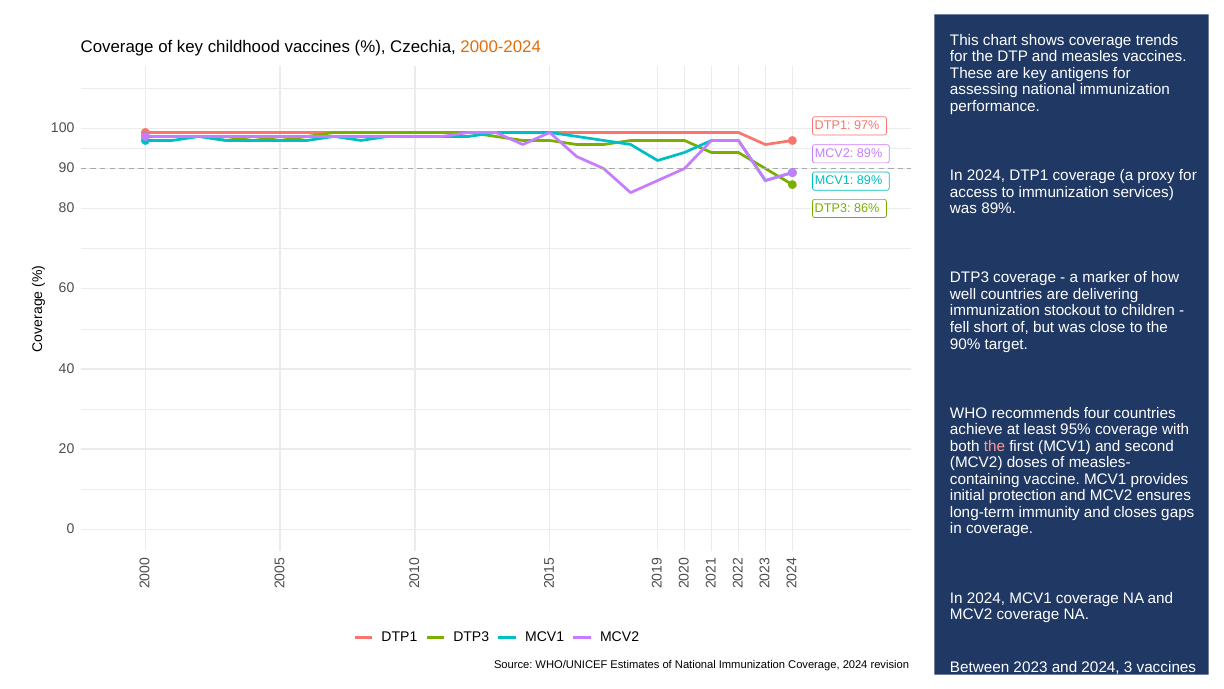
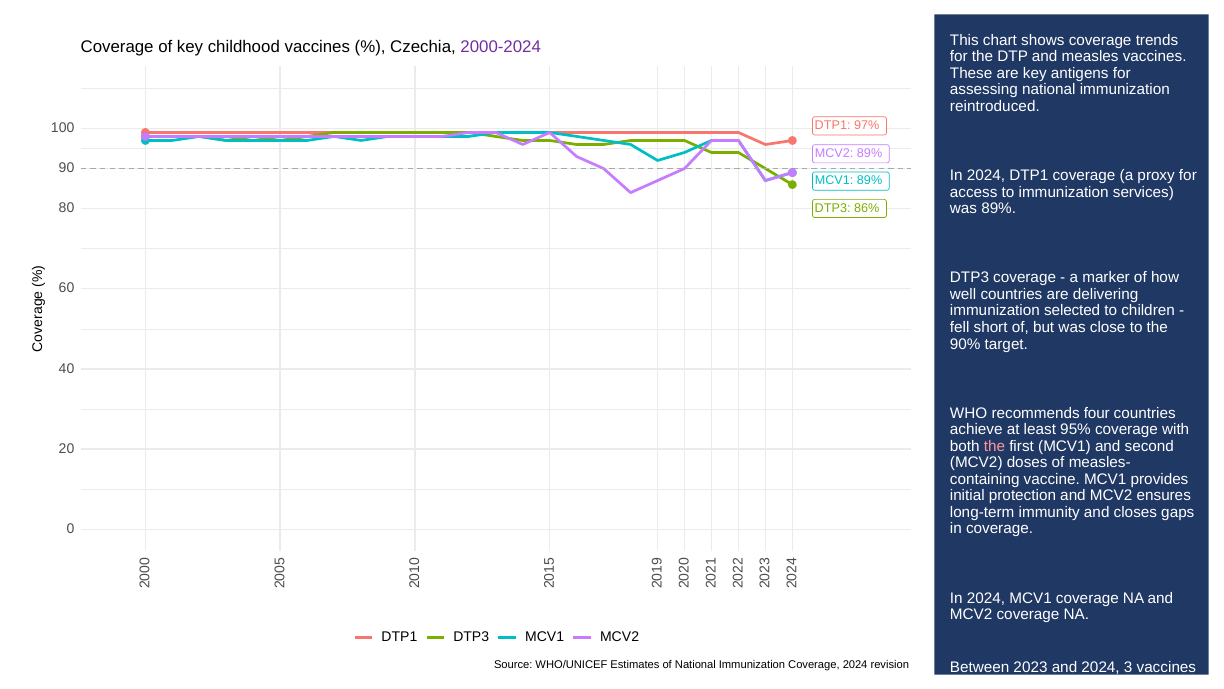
2000-2024 colour: orange -> purple (501, 47)
performance: performance -> reintroduced (995, 106)
stockout: stockout -> selected (1072, 311)
